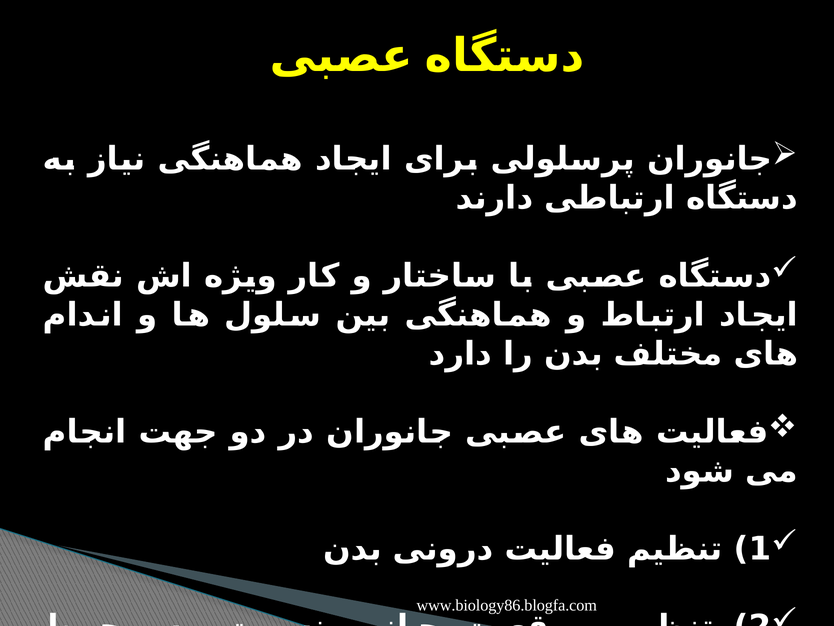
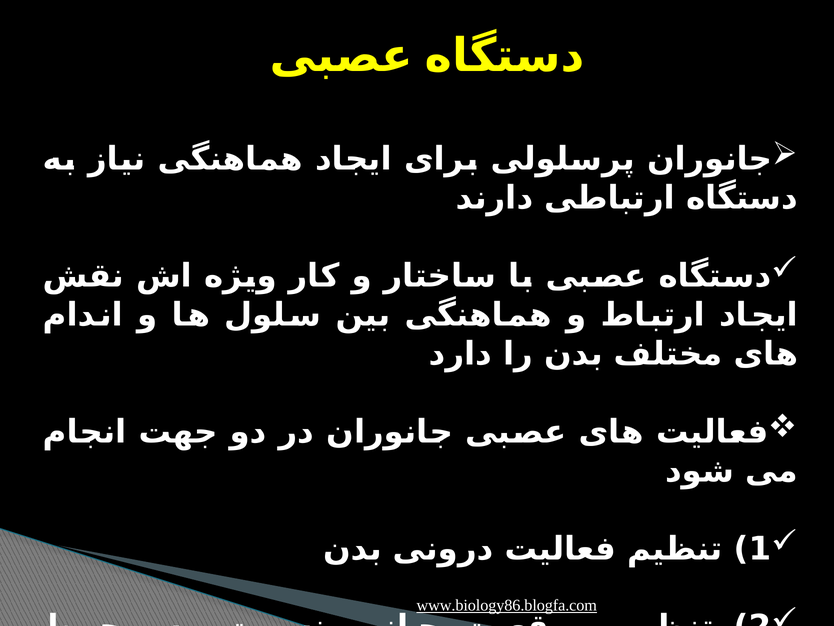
www.biology86.blogfa.com underline: none -> present (507, 605)
